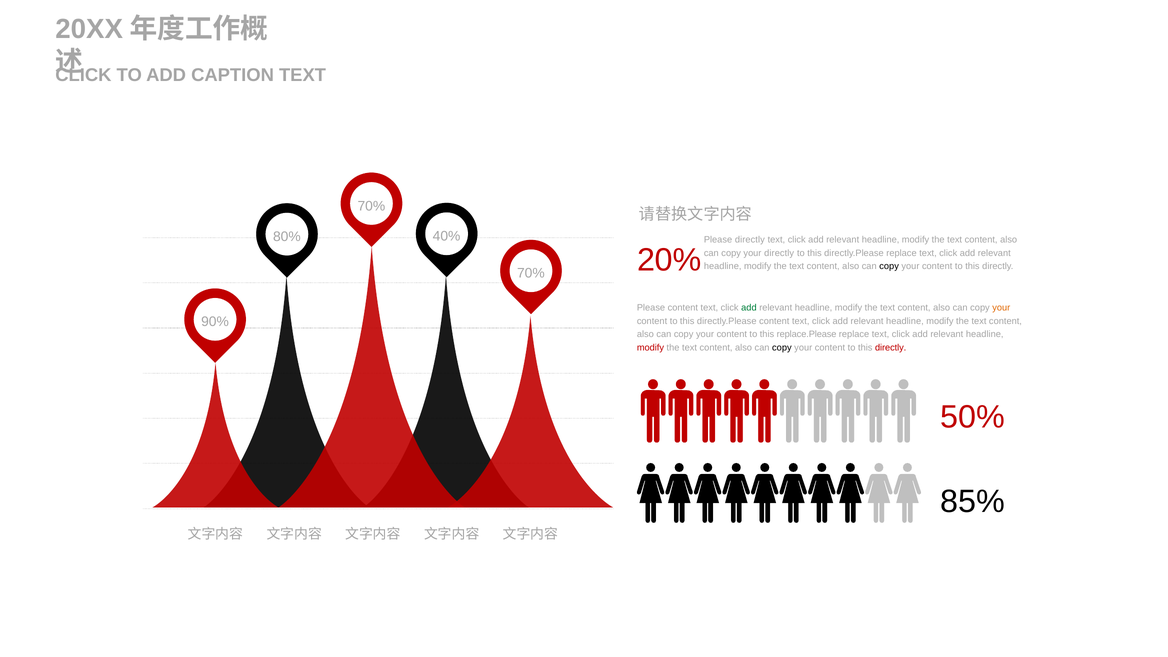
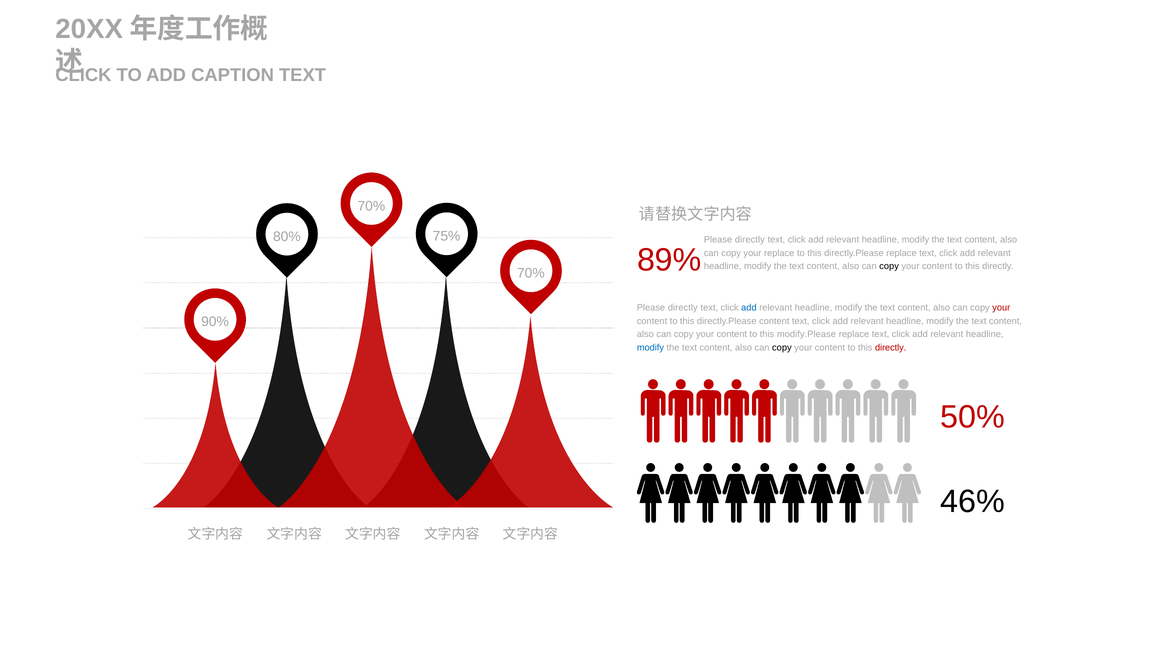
40%: 40% -> 75% (447, 236)
20%: 20% -> 89% (669, 260)
your directly: directly -> replace (779, 253)
content: content -> directly (683, 308)
add colour: green -> blue (749, 308)
your colour: orange -> red (1001, 308)
replace.Please: replace.Please -> modify.Please (806, 334)
modify colour: red -> blue (650, 347)
85%: 85% -> 46% (973, 502)
